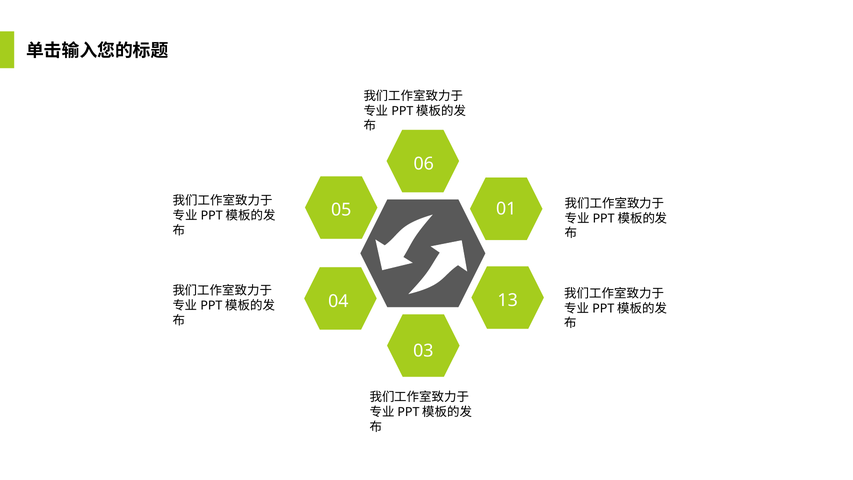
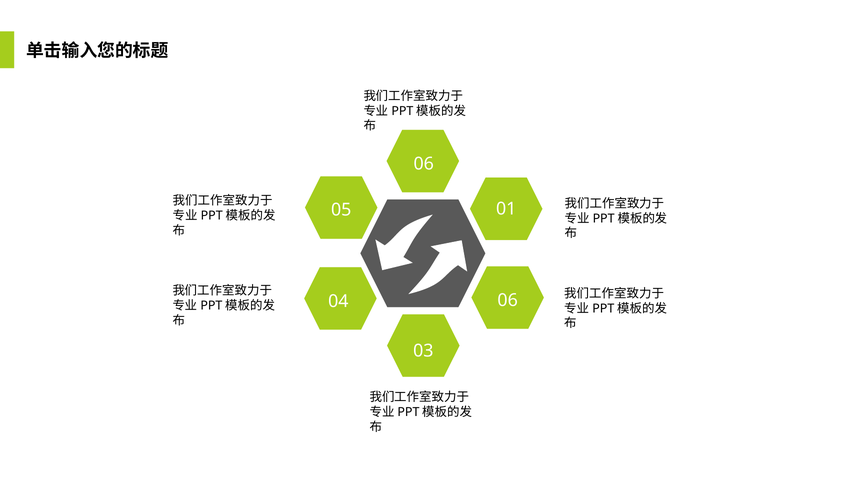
04 13: 13 -> 06 (508, 300)
